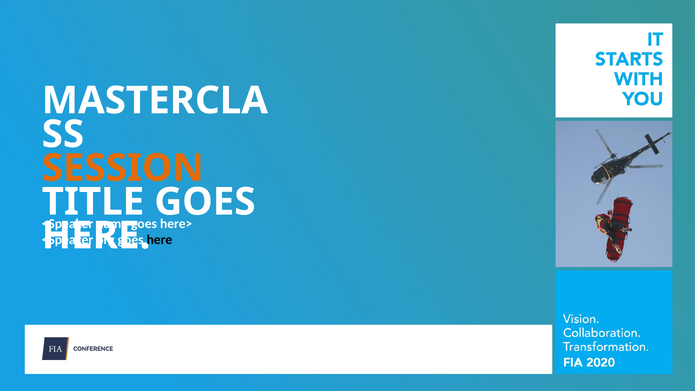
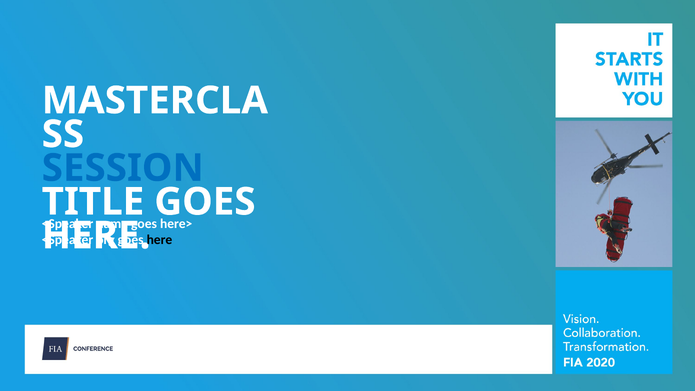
SESSION colour: orange -> blue (123, 168)
